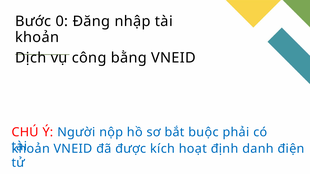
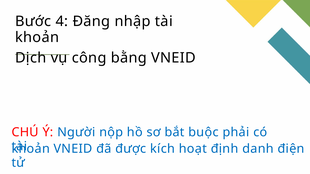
0: 0 -> 4 (62, 21)
